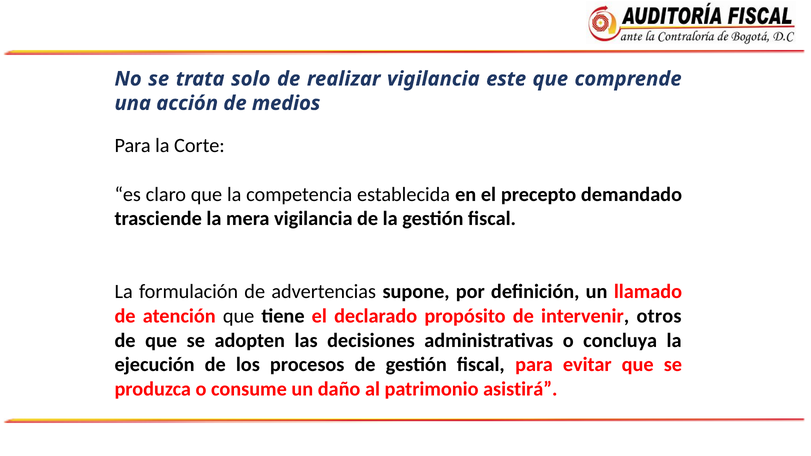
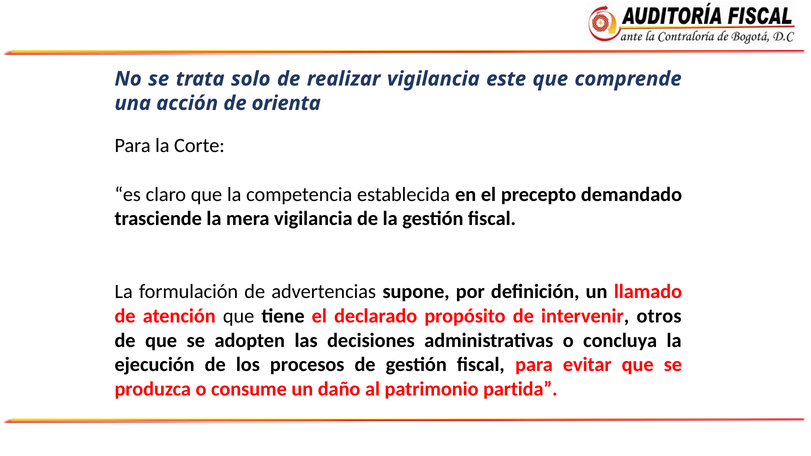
medios: medios -> orienta (286, 103)
asistirá: asistirá -> partida (520, 389)
